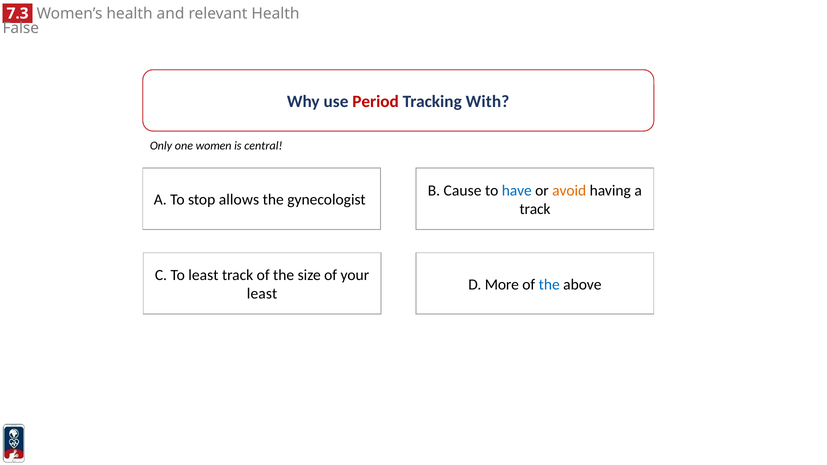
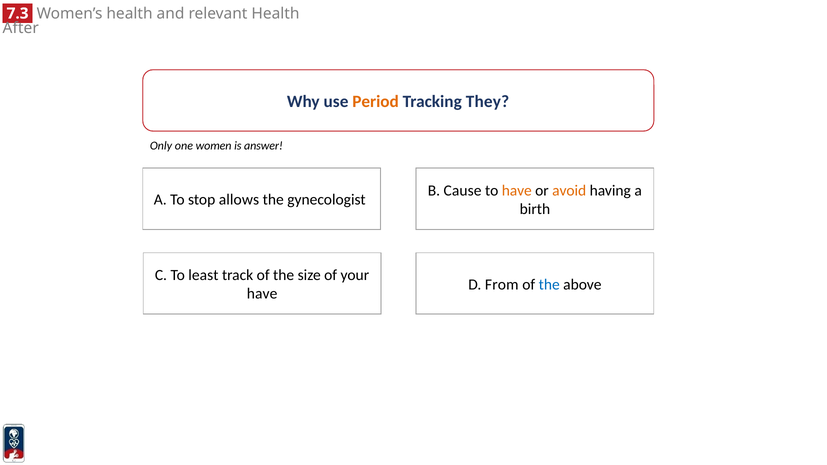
False: False -> After (21, 28)
Period colour: red -> orange (376, 102)
With: With -> They (487, 102)
central: central -> answer (263, 146)
have colour: blue -> orange (517, 191)
track: track -> birth (535, 209)
More: More -> From (502, 285)
least: least -> have (262, 294)
